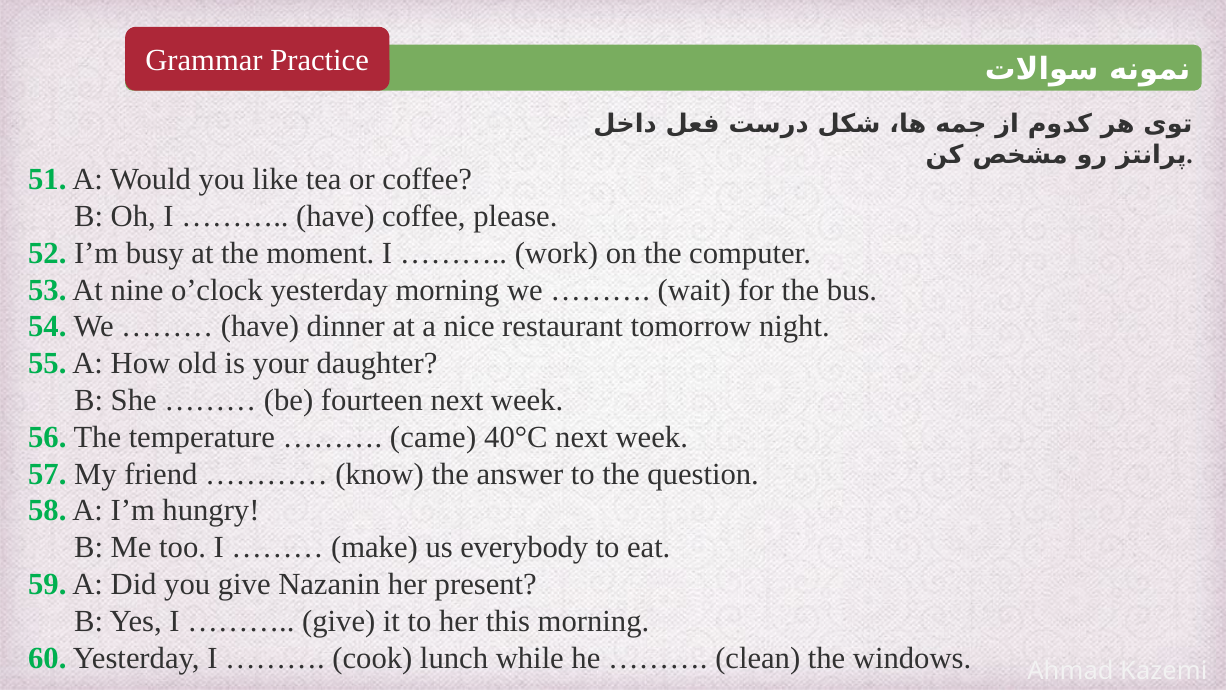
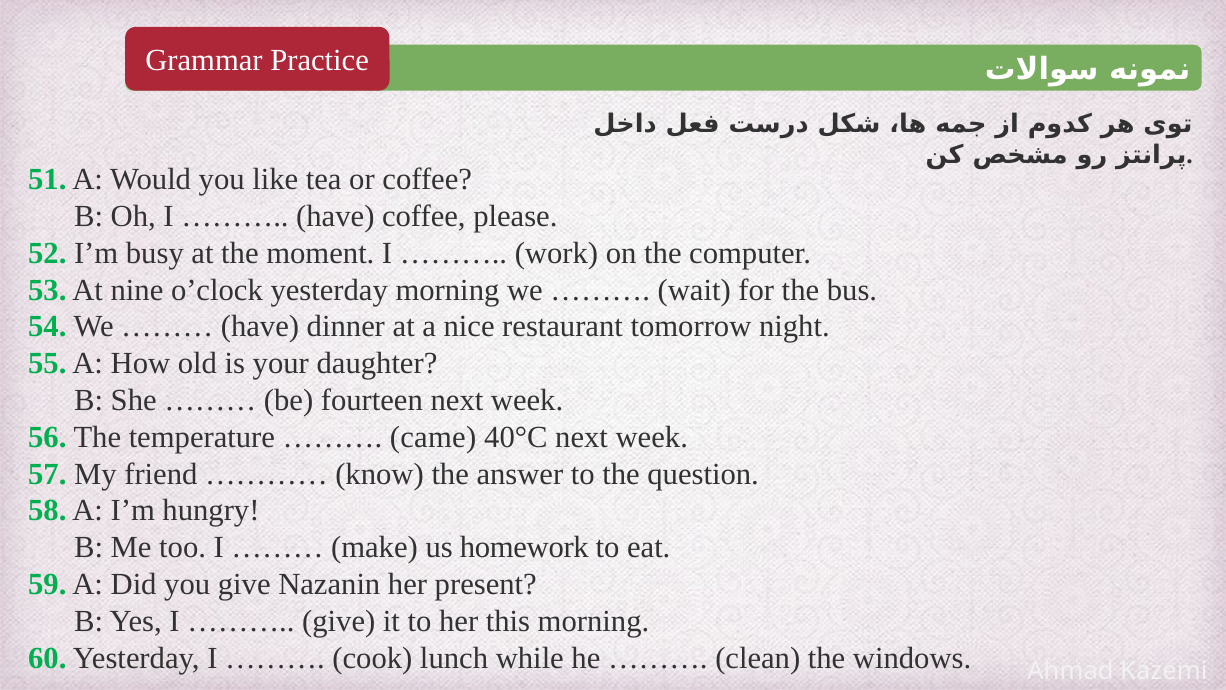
everybody: everybody -> homework (524, 547)
